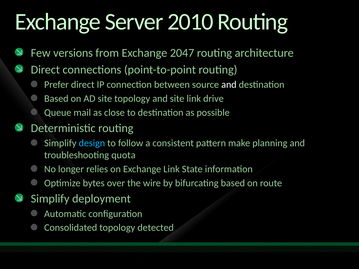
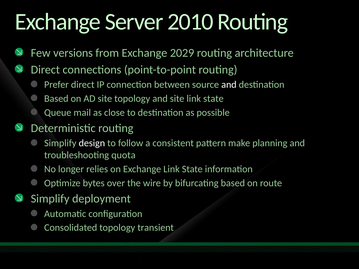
2047: 2047 -> 2029 (182, 53)
site link drive: drive -> state (213, 99)
design colour: light blue -> white (92, 143)
detected: detected -> transient (156, 228)
